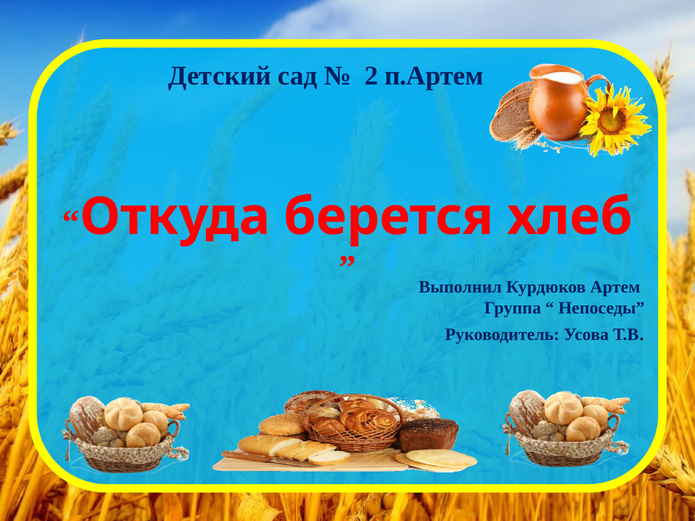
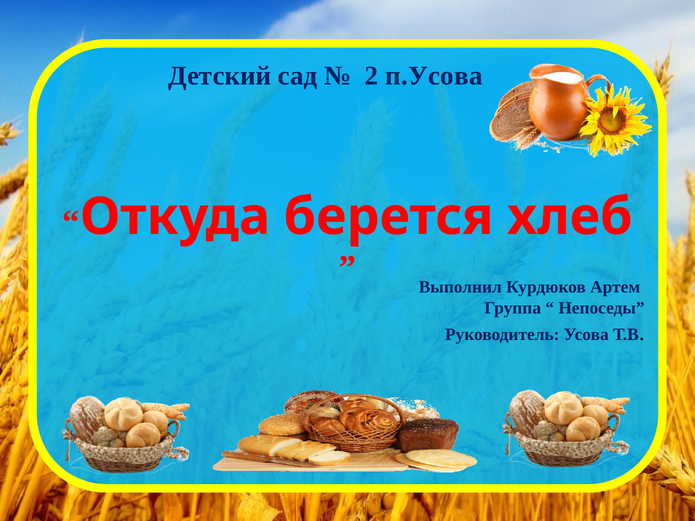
п.Артем: п.Артем -> п.Усова (434, 76)
